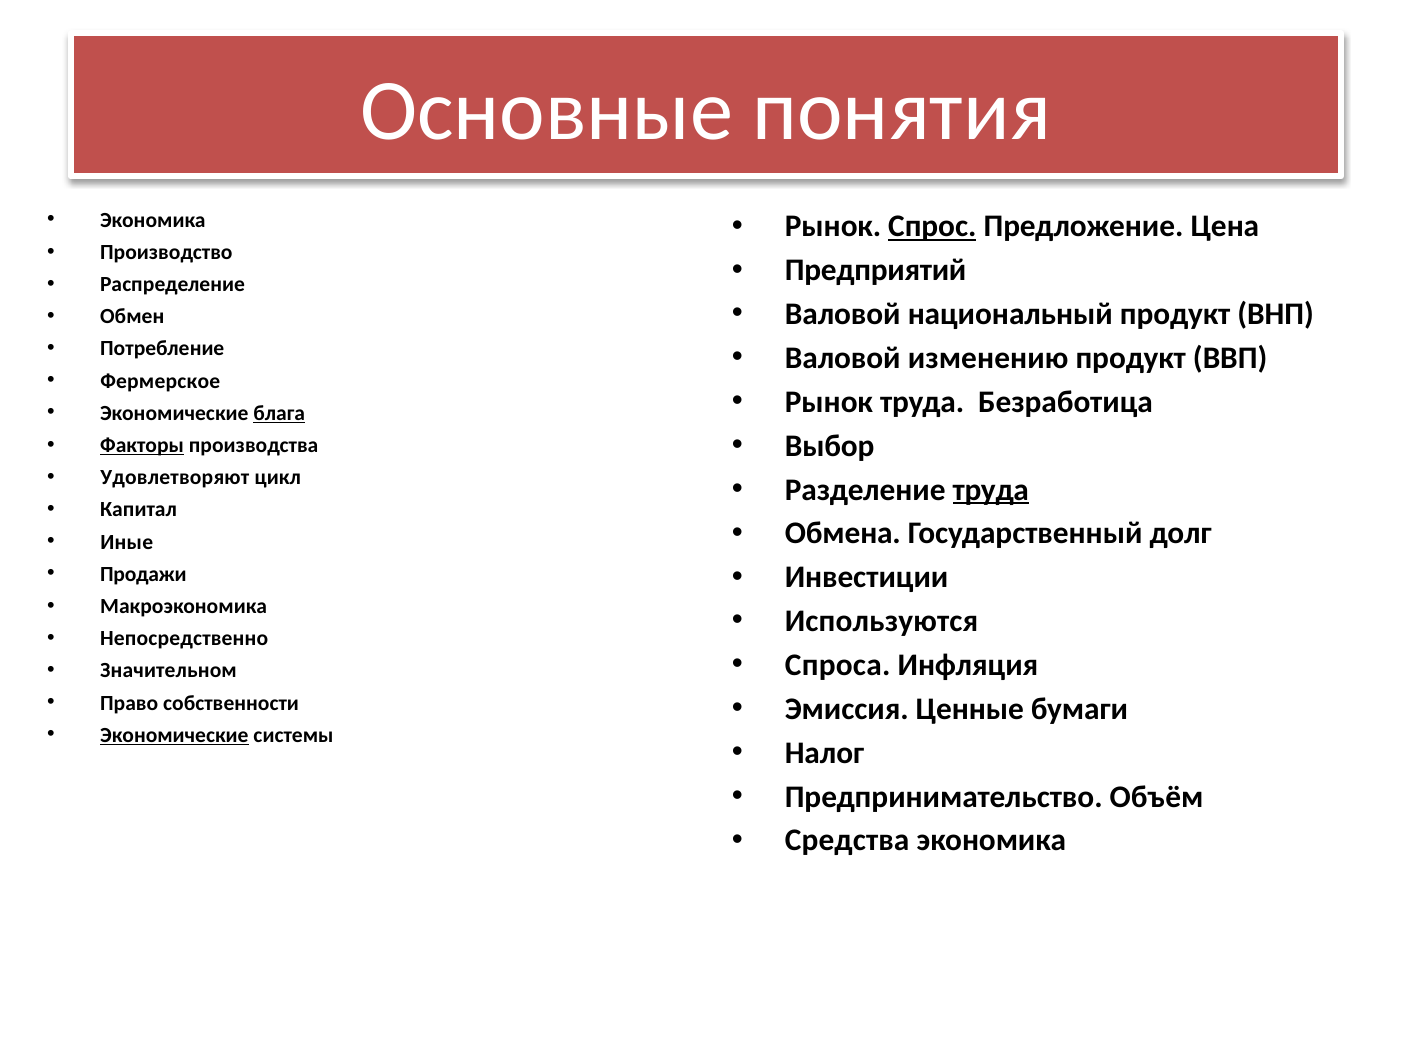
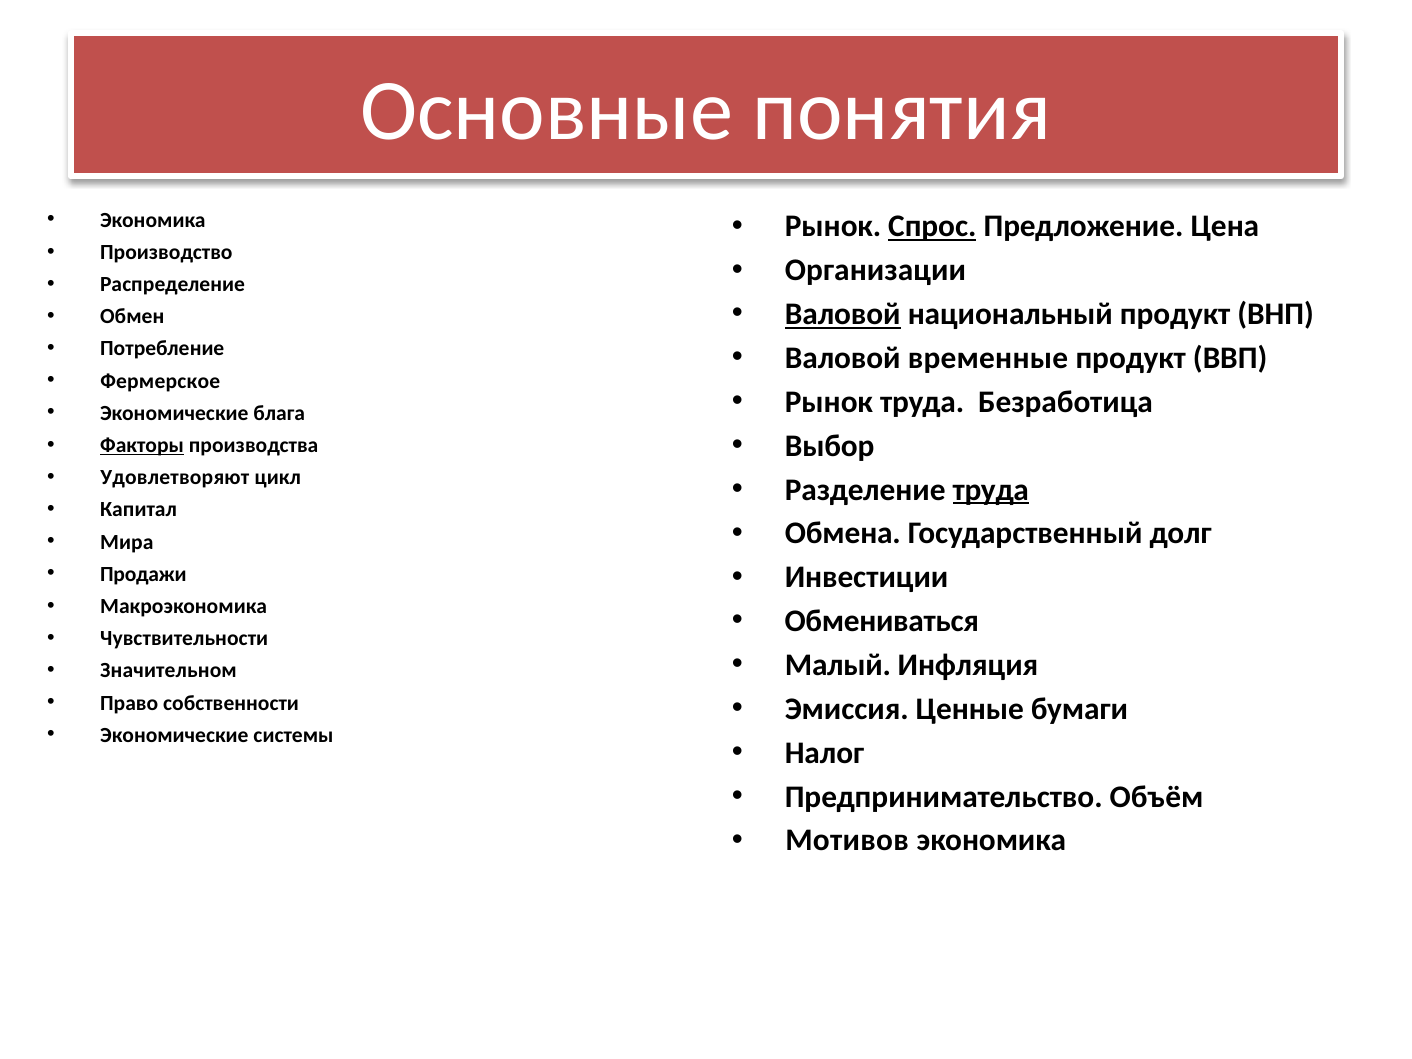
Предприятий: Предприятий -> Организации (875, 270)
Валовой underline: none -> present (843, 314)
изменению: изменению -> временные (988, 358)
блага underline: present -> none (279, 413)
Иные: Иные -> Мира (127, 542)
Используются: Используются -> Обмениваться (882, 621)
Непосредственно: Непосредственно -> Чувствительности (184, 639)
Спроса: Спроса -> Малый (838, 665)
Экономические underline: present -> none (174, 735)
Средства: Средства -> Мотивов (847, 841)
